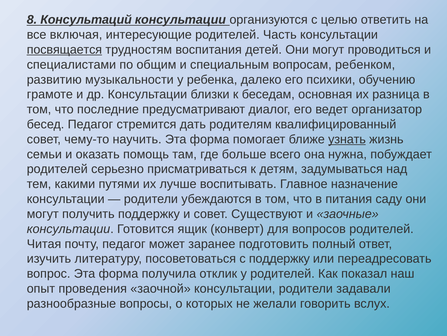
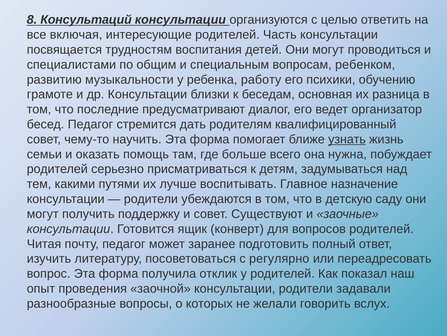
посвящается underline: present -> none (64, 50)
далеко: далеко -> работу (261, 79)
питания: питания -> детскую (349, 199)
с поддержку: поддержку -> регулярно (279, 258)
